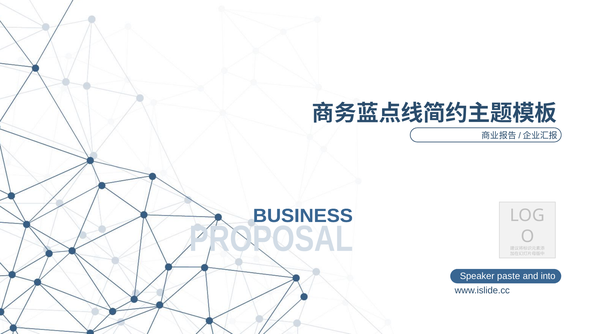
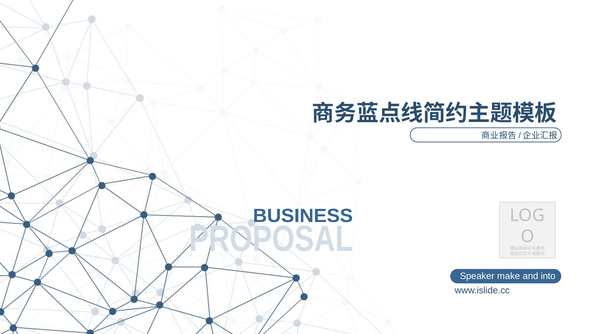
paste: paste -> make (509, 276)
